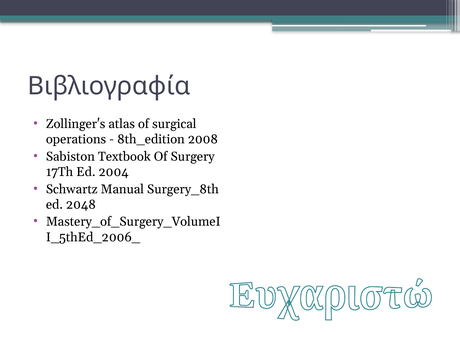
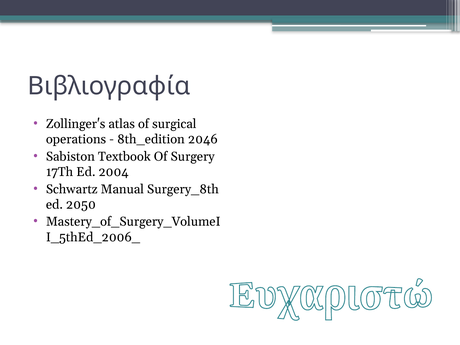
2008: 2008 -> 2046 (203, 139)
2048: 2048 -> 2050 (81, 205)
